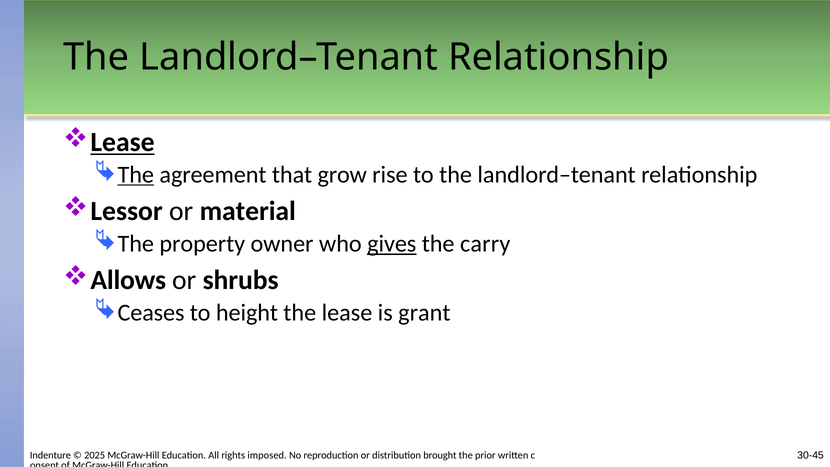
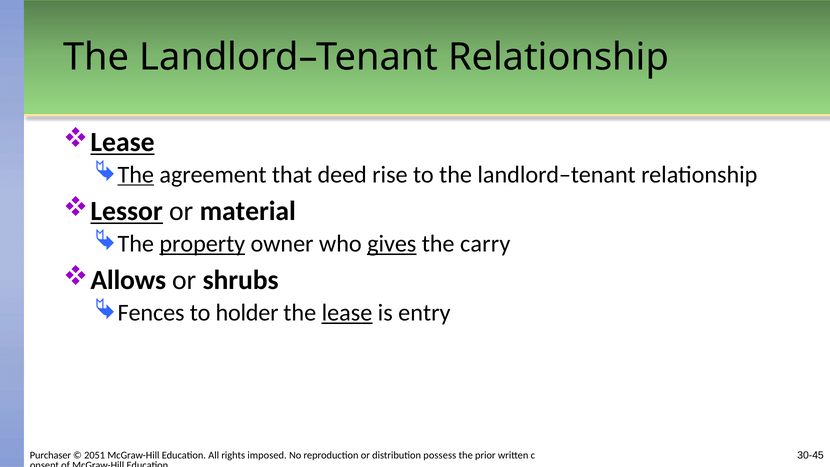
grow: grow -> deed (342, 175)
Lessor underline: none -> present (127, 211)
property underline: none -> present (202, 244)
Ceases: Ceases -> Fences (151, 313)
height: height -> holder (247, 313)
lease underline: none -> present (347, 313)
grant: grant -> entry (424, 313)
Indenture: Indenture -> Purchaser (50, 455)
2025: 2025 -> 2051 (95, 455)
brought: brought -> possess (440, 455)
